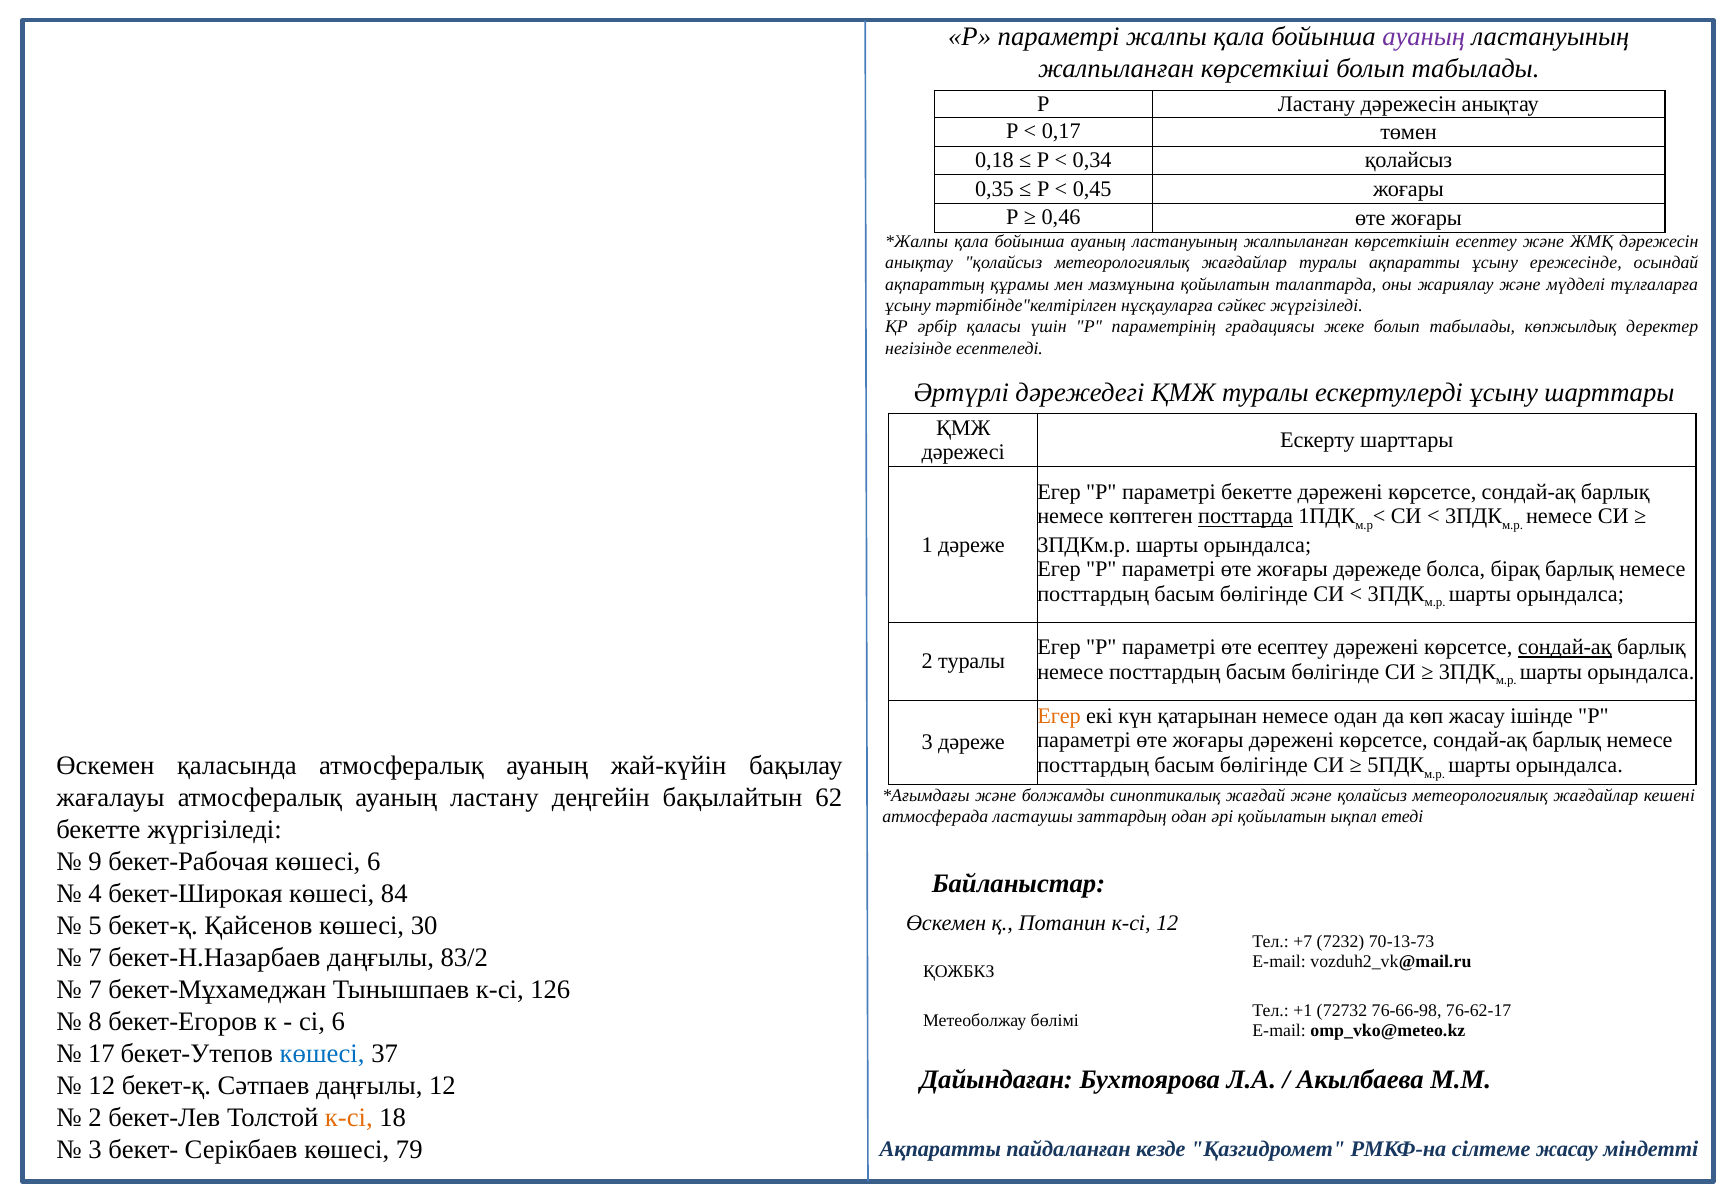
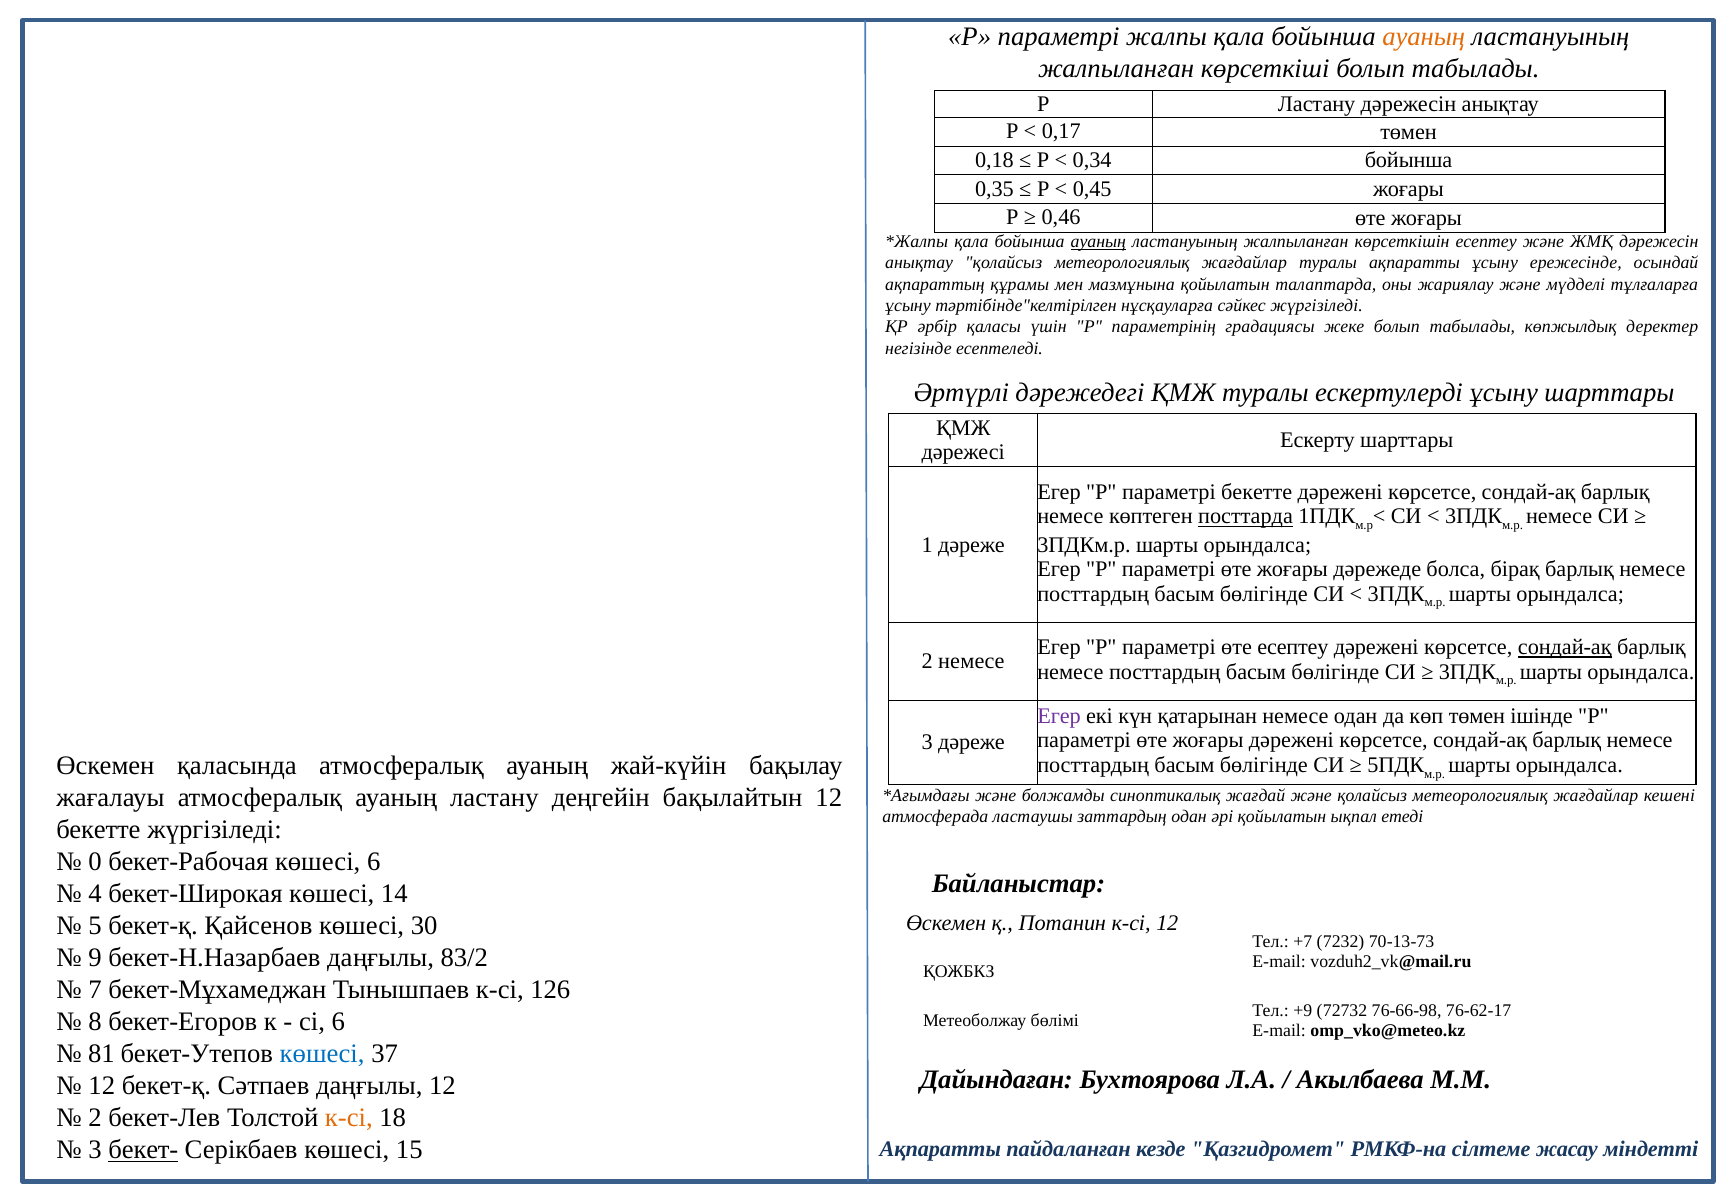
ауаның colour: purple -> orange (1424, 36)
0,34 қолайсыз: қолайсыз -> бойынша (1409, 160)
ауаның underline: none -> present (1098, 242)
2 туралы: туралы -> немесе (971, 661)
Егер colour: orange -> purple (1059, 716)
көп жасау: жасау -> төмен (1477, 716)
бақылайтын 62: 62 -> 12 (829, 797)
9: 9 -> 0 (95, 862)
84: 84 -> 14 (394, 894)
7: 7 -> 9 (95, 958)
+1: +1 -> +9 (1303, 1011)
17: 17 -> 81 (101, 1054)
бекет- underline: none -> present (143, 1150)
79: 79 -> 15 (409, 1150)
